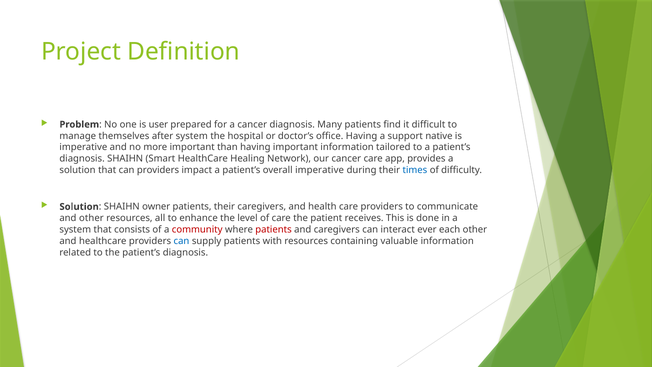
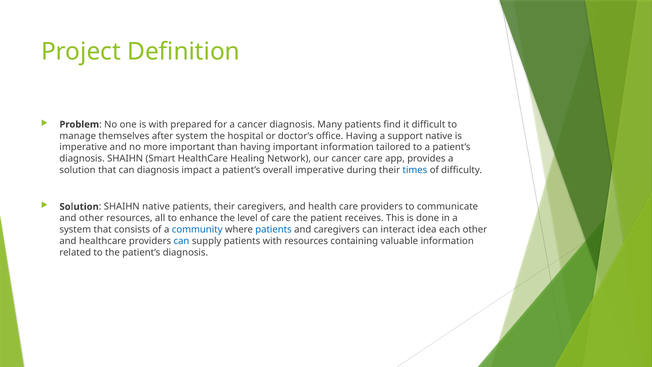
is user: user -> with (158, 124)
can providers: providers -> diagnosis (158, 170)
SHAIHN owner: owner -> native (156, 207)
community colour: red -> blue (197, 229)
patients colour: red -> blue (274, 229)
ever: ever -> idea (427, 229)
